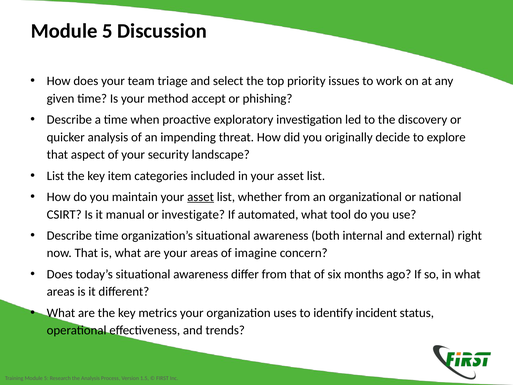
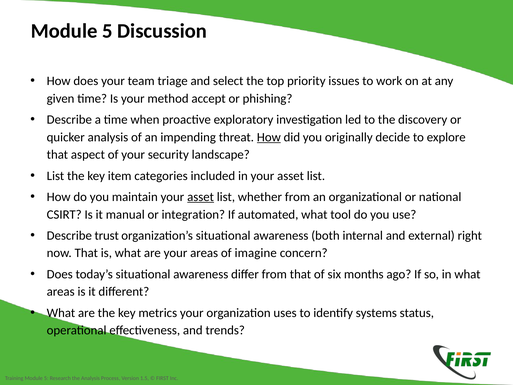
How underline: none -> present (269, 137)
investigate: investigate -> integration (193, 214)
Describe time: time -> trust (107, 235)
incident: incident -> systems (376, 313)
